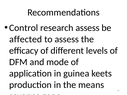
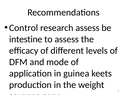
affected: affected -> intestine (26, 39)
means: means -> weight (91, 85)
